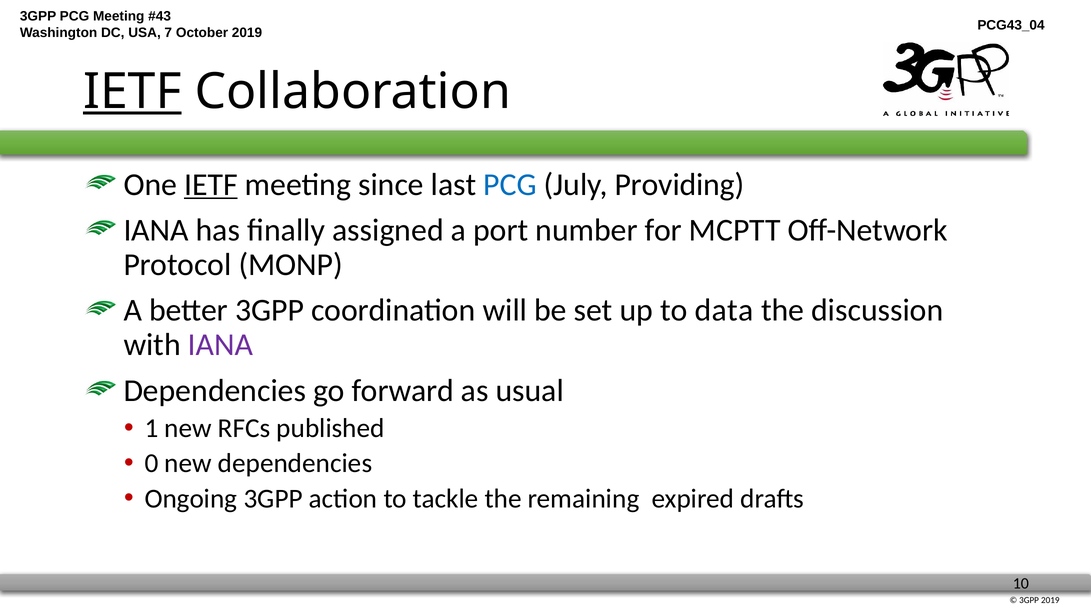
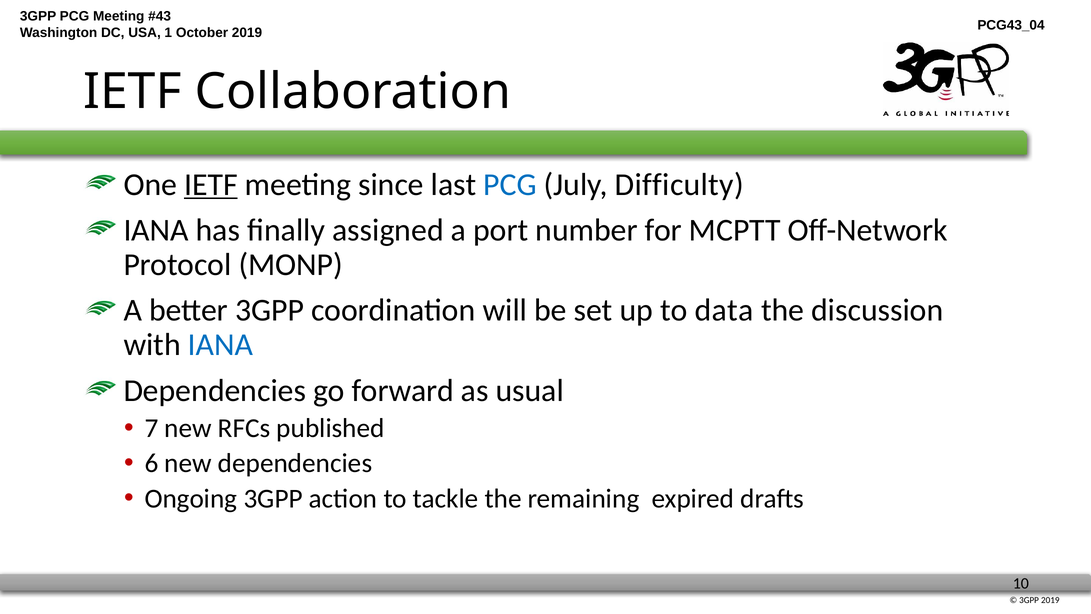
7: 7 -> 1 (168, 33)
IETF underline: present -> none (132, 92)
Providing: Providing -> Difficulty (679, 184)
IANA colour: purple -> blue (221, 345)
1: 1 -> 7 (151, 428)
0: 0 -> 6 (151, 463)
